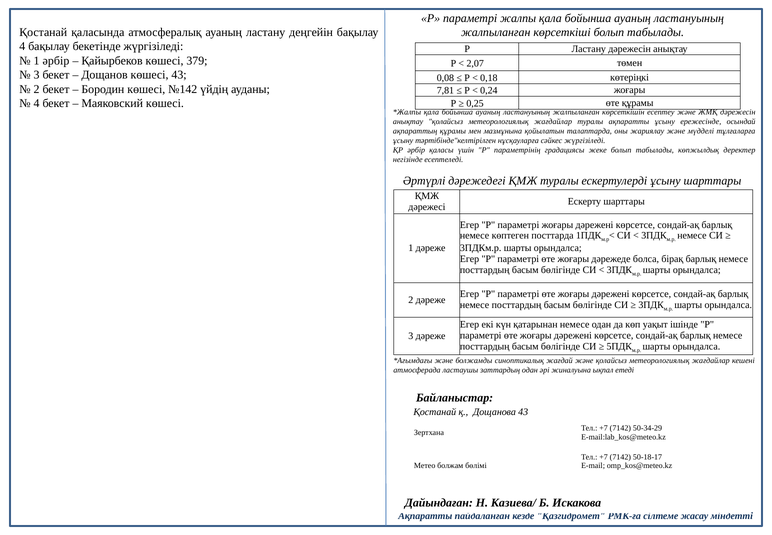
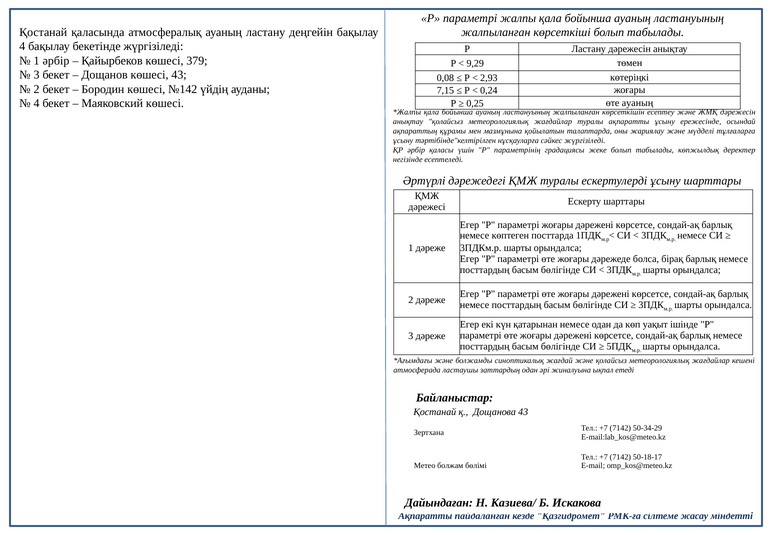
2,07: 2,07 -> 9,29 (475, 63)
0,18: 0,18 -> 2,93 (489, 78)
7,81: 7,81 -> 7,15 (445, 90)
өте құрамы: құрамы -> ауаның (638, 103)
